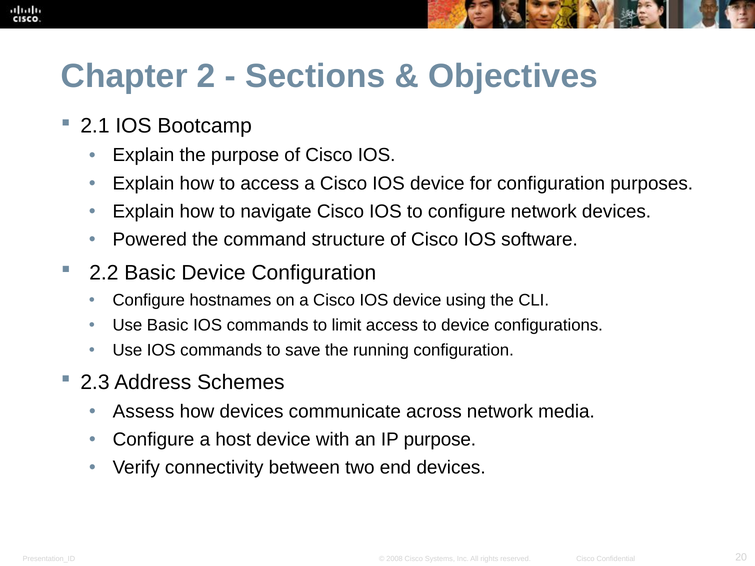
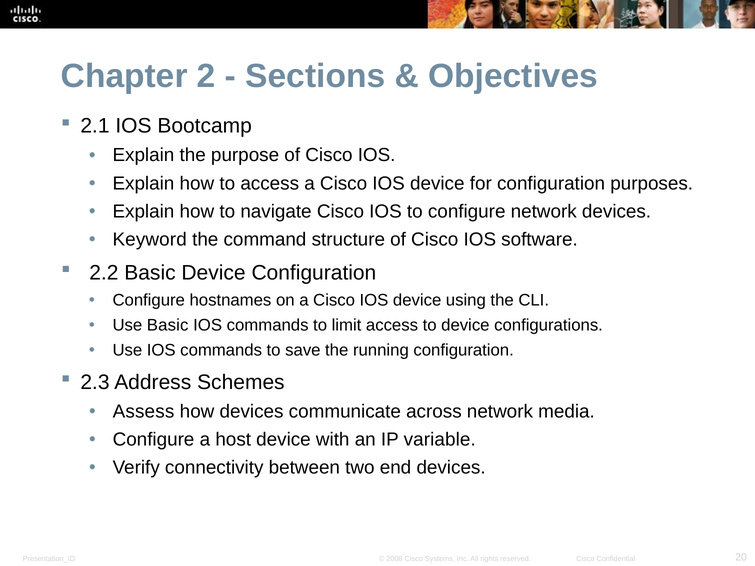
Powered: Powered -> Keyword (150, 240)
IP purpose: purpose -> variable (440, 440)
